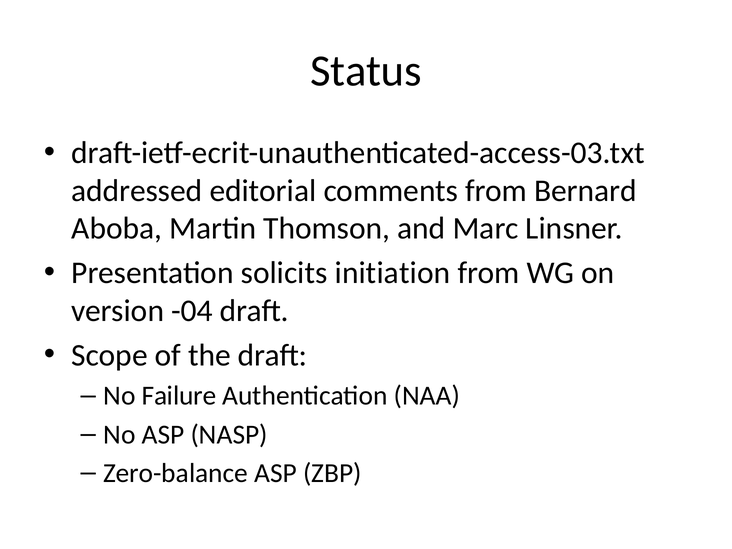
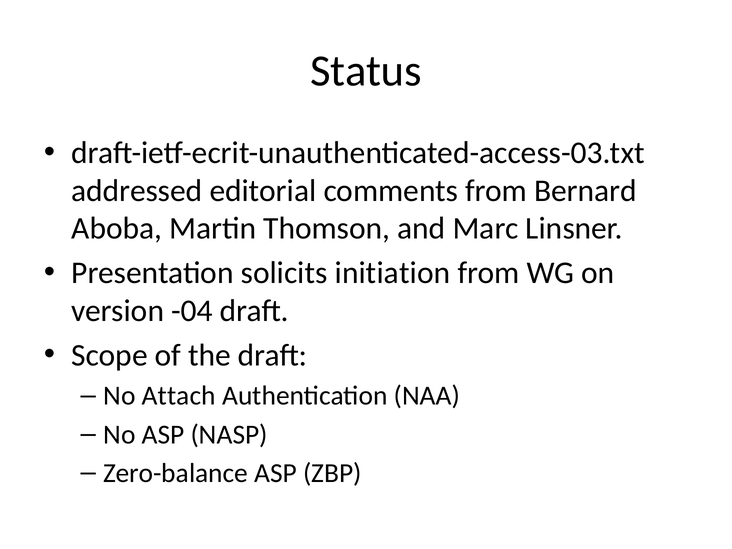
Failure: Failure -> Attach (179, 396)
